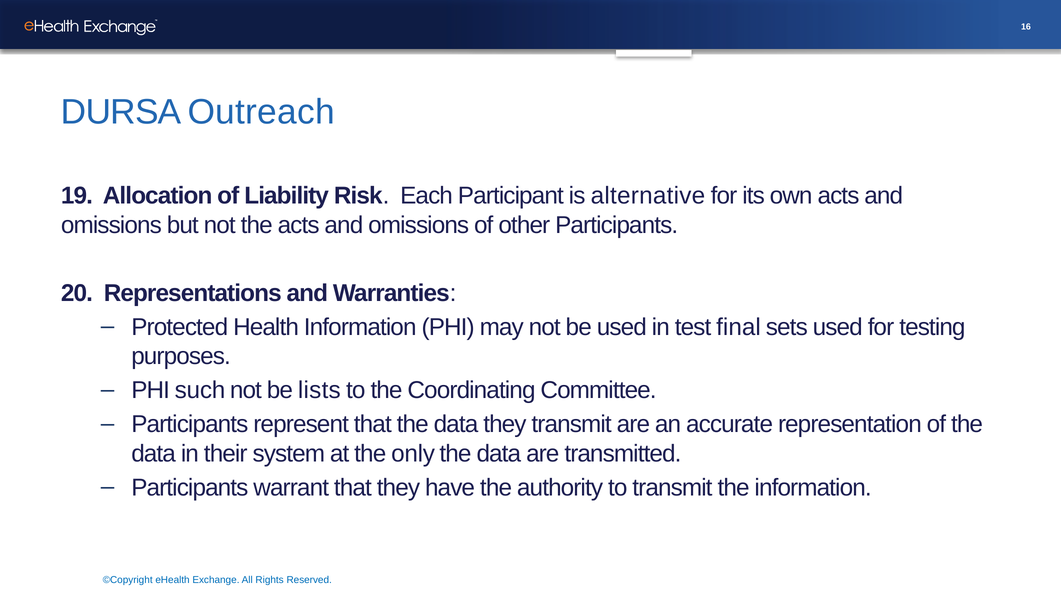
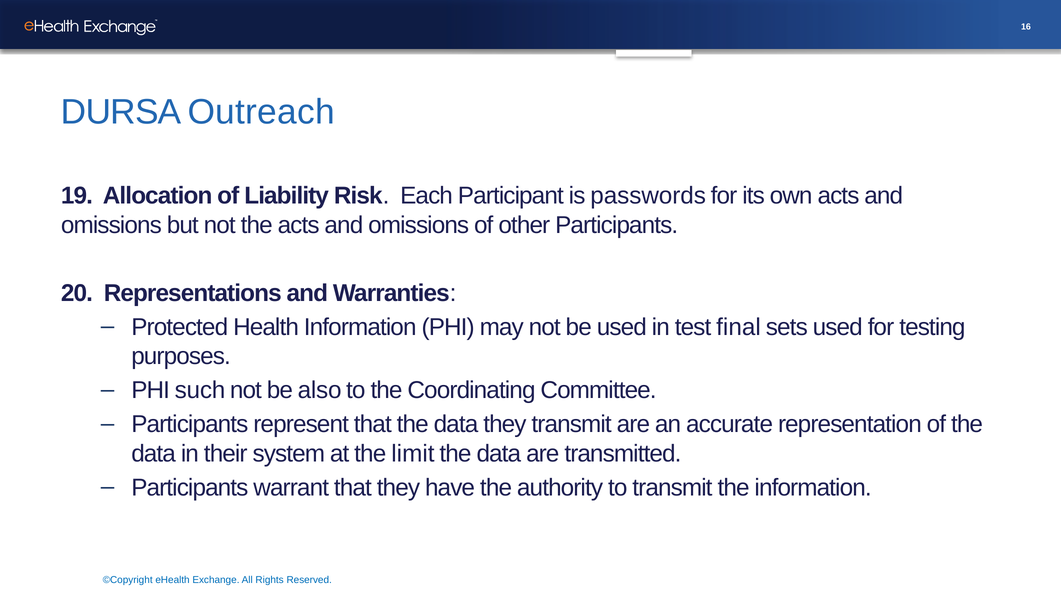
alternative: alternative -> passwords (648, 196)
lists: lists -> also (320, 390)
only: only -> limit (413, 453)
